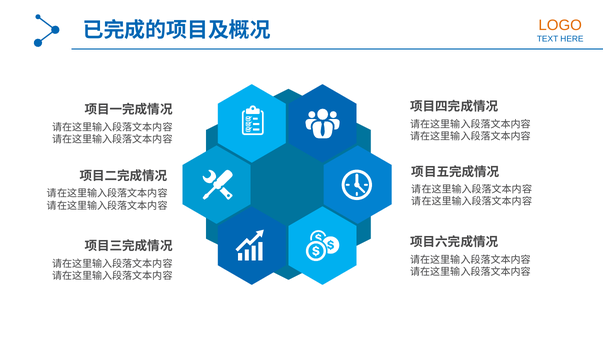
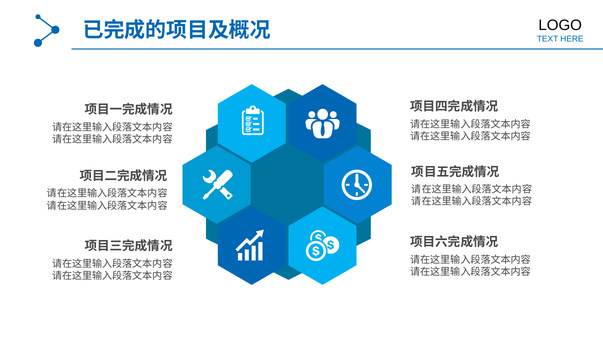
LOGO colour: orange -> black (560, 25)
